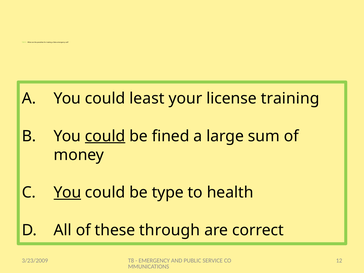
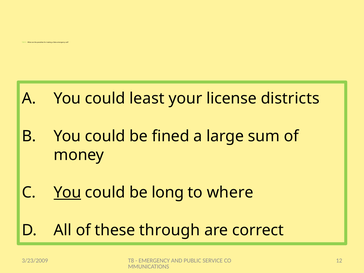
training: training -> districts (290, 98)
could underline: present -> none (105, 136)
type: type -> long (168, 193)
health: health -> where (230, 193)
